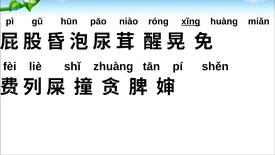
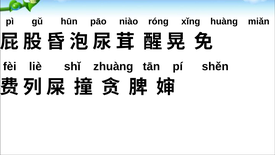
xǐng underline: present -> none (191, 22)
